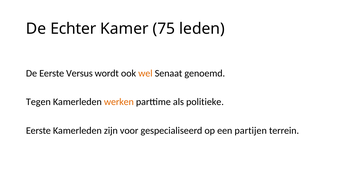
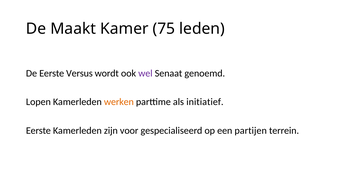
Echter: Echter -> Maakt (73, 29)
wel colour: orange -> purple (145, 73)
Tegen: Tegen -> Lopen (38, 102)
politieke: politieke -> initiatief (205, 102)
